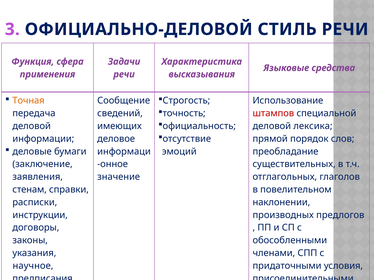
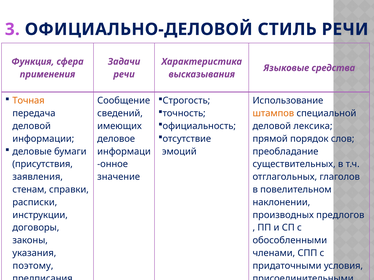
штампов colour: red -> orange (273, 114)
заключение: заключение -> присутствия (43, 164)
научное: научное -> поэтому (33, 266)
